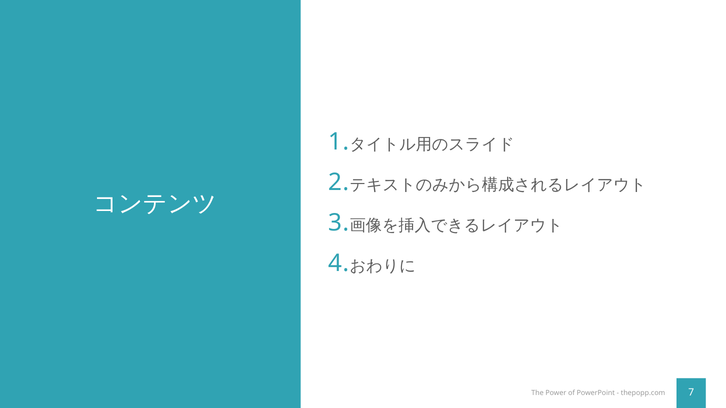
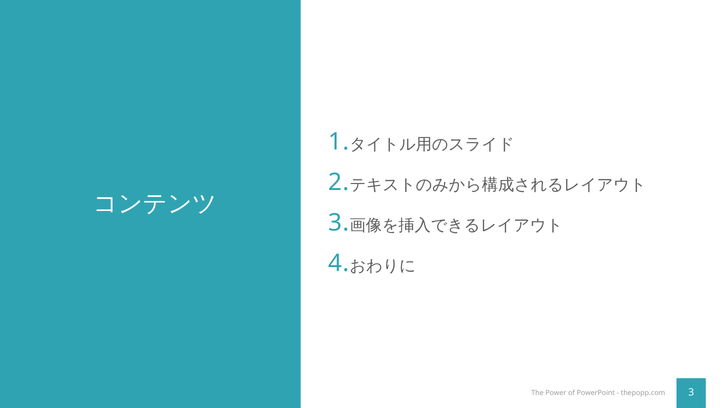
thepopp.com 7: 7 -> 3 (691, 393)
